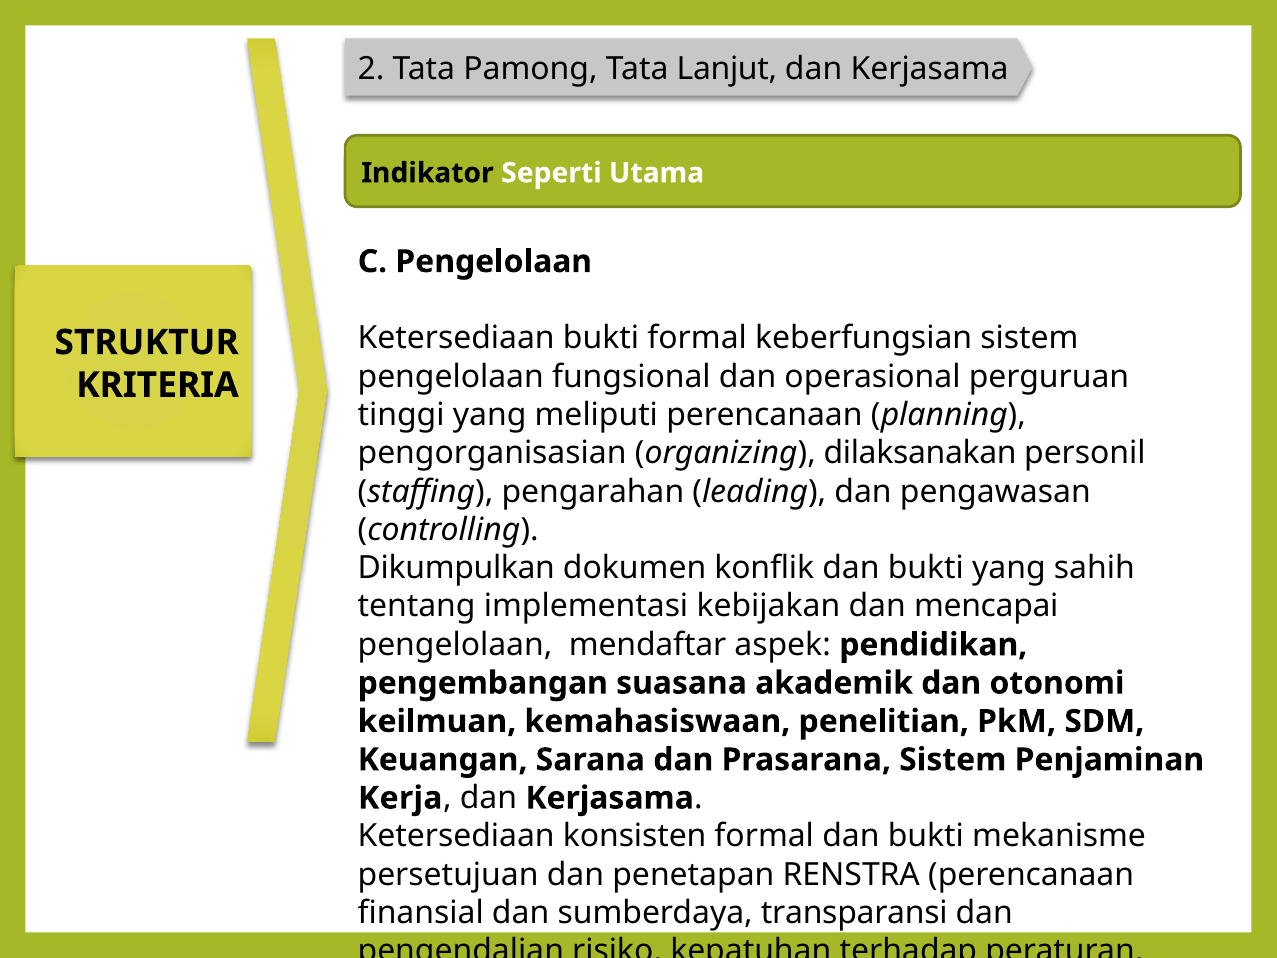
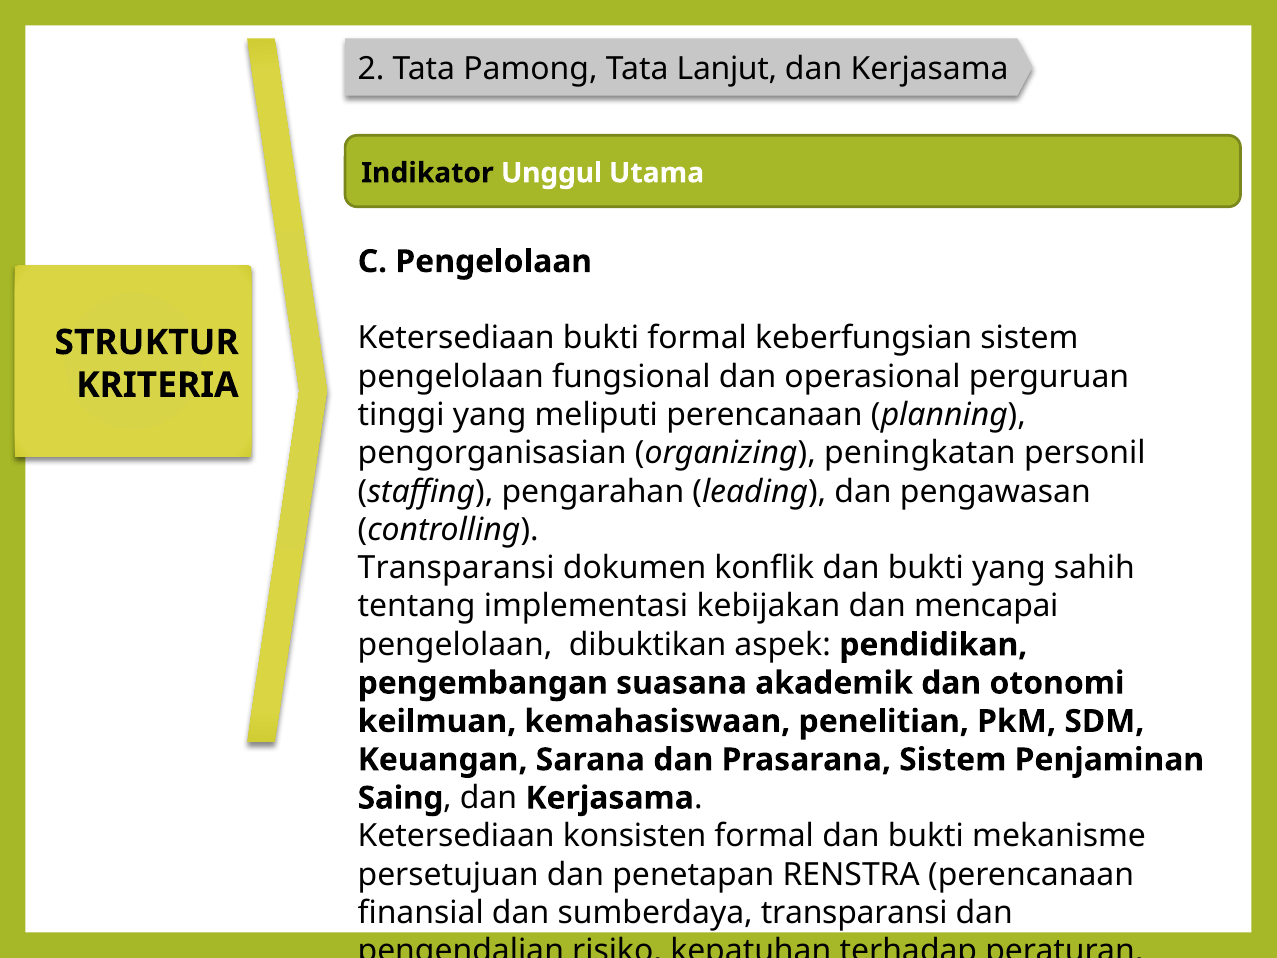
Seperti: Seperti -> Unggul (552, 173)
dilaksanakan: dilaksanakan -> peningkatan (920, 453)
Dikumpulkan: Dikumpulkan -> Transparansi (456, 568)
mendaftar: mendaftar -> dibuktikan (648, 645)
Kerja: Kerja -> Saing (401, 798)
